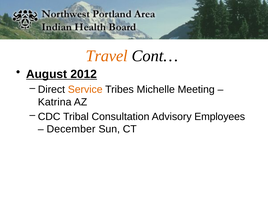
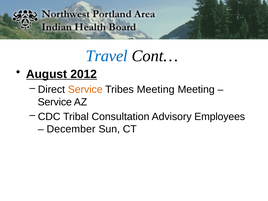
Travel colour: orange -> blue (107, 56)
Tribes Michelle: Michelle -> Meeting (156, 89)
Katrina: Katrina -> Service (55, 102)
